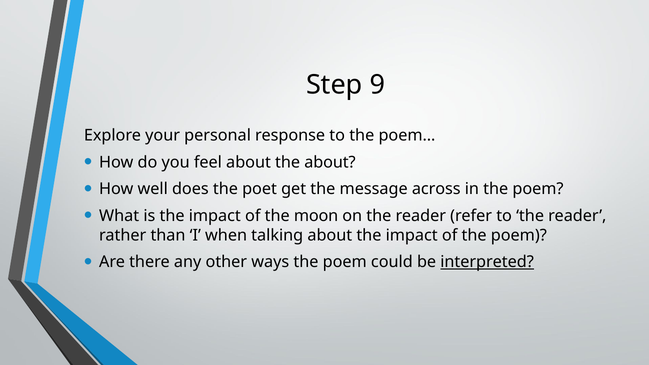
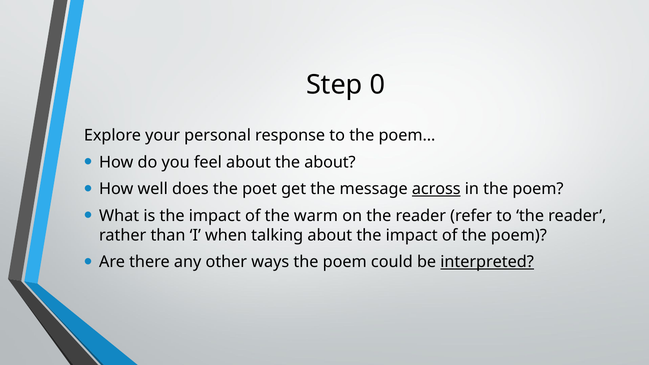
9: 9 -> 0 (377, 85)
across underline: none -> present (436, 189)
moon: moon -> warm (316, 216)
